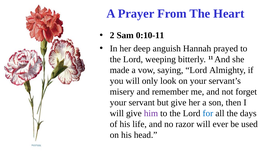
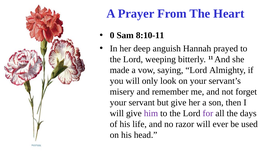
2: 2 -> 0 (112, 36)
0:10-11: 0:10-11 -> 8:10-11 (150, 36)
for colour: blue -> purple (208, 114)
